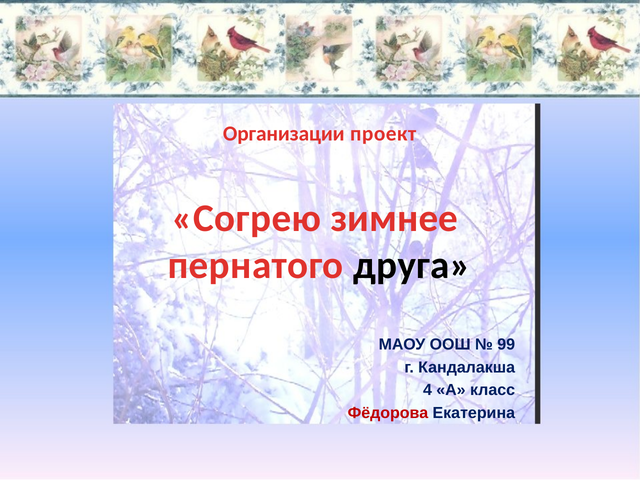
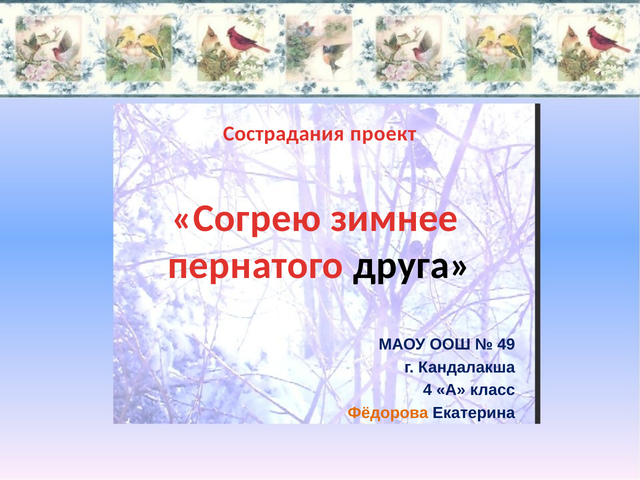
Организации: Организации -> Сострадания (284, 134)
99: 99 -> 49 (506, 345)
Фёдорова colour: red -> orange (388, 413)
